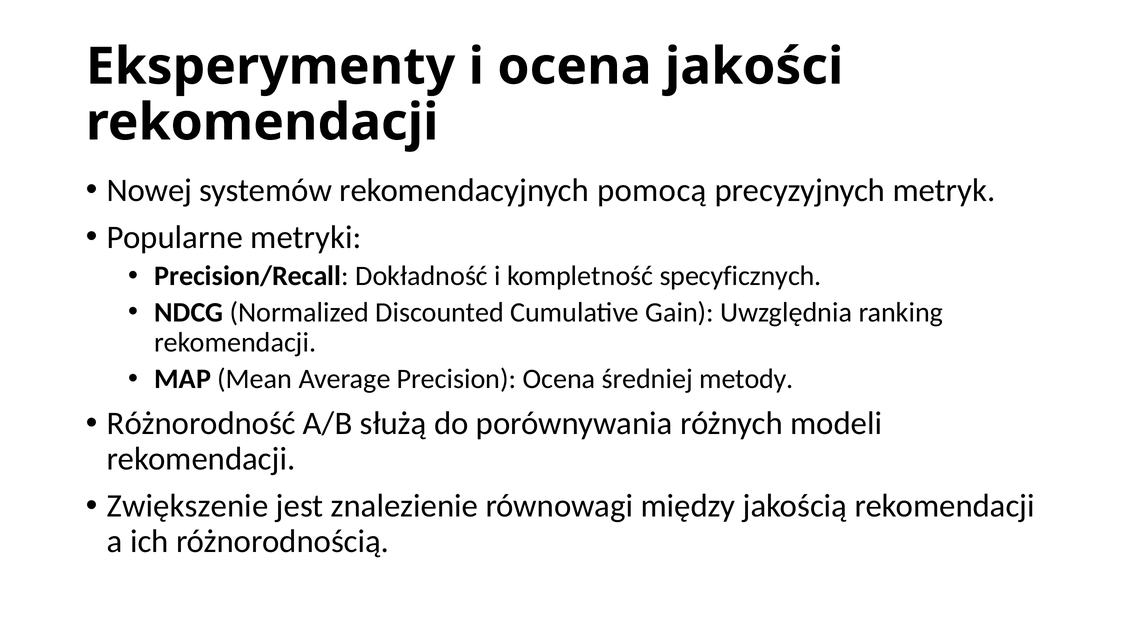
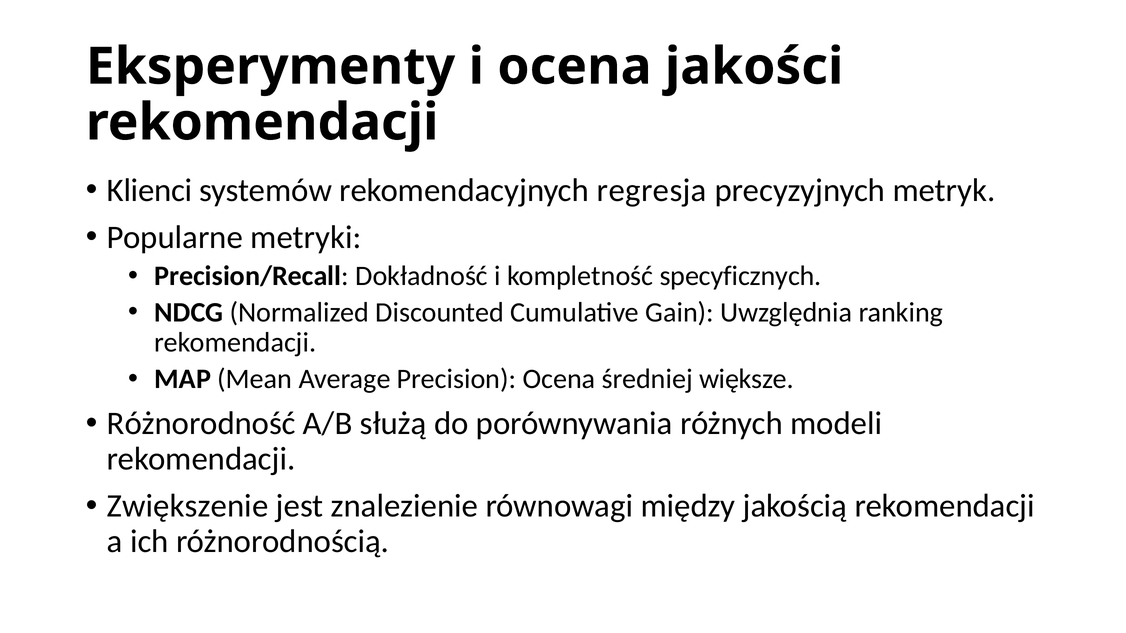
Nowej: Nowej -> Klienci (150, 190)
pomocą: pomocą -> regresja (652, 190)
metody: metody -> większe (746, 379)
